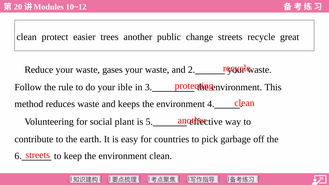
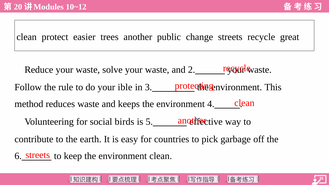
gases: gases -> solve (112, 70)
plant: plant -> birds (124, 122)
